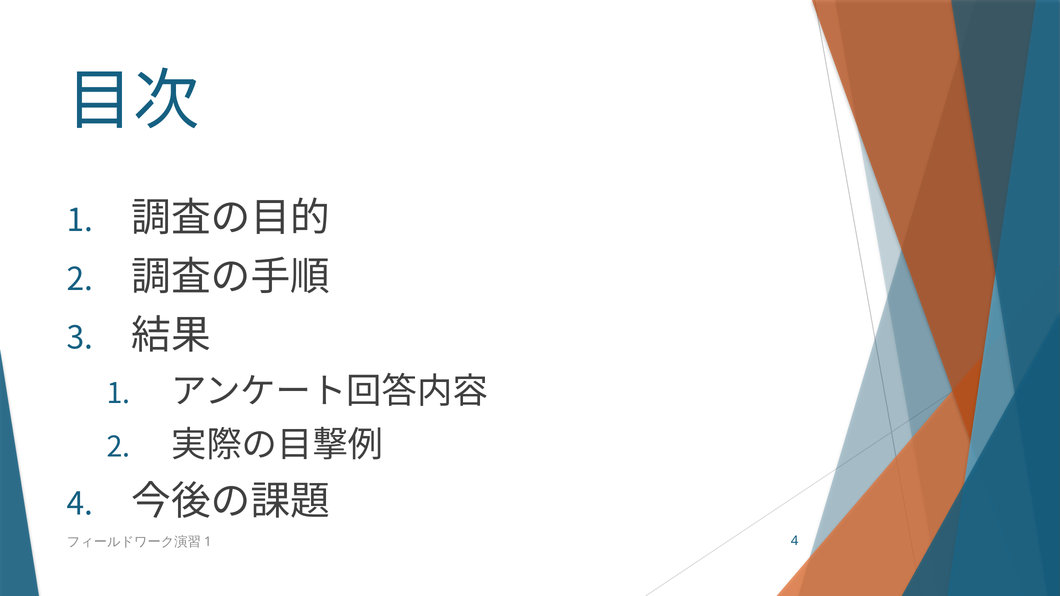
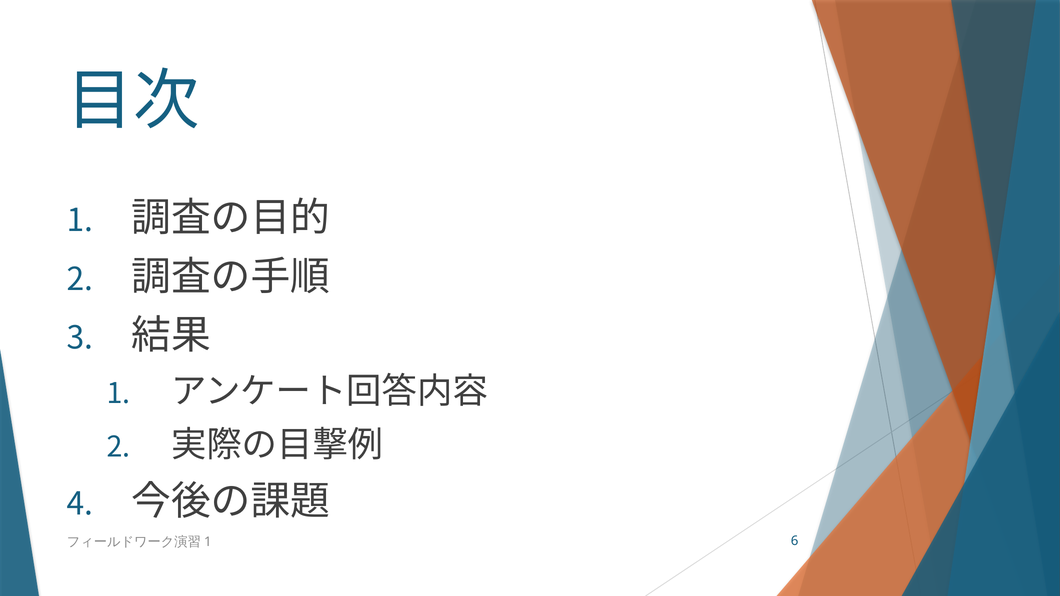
4: 4 -> 6 (795, 541)
